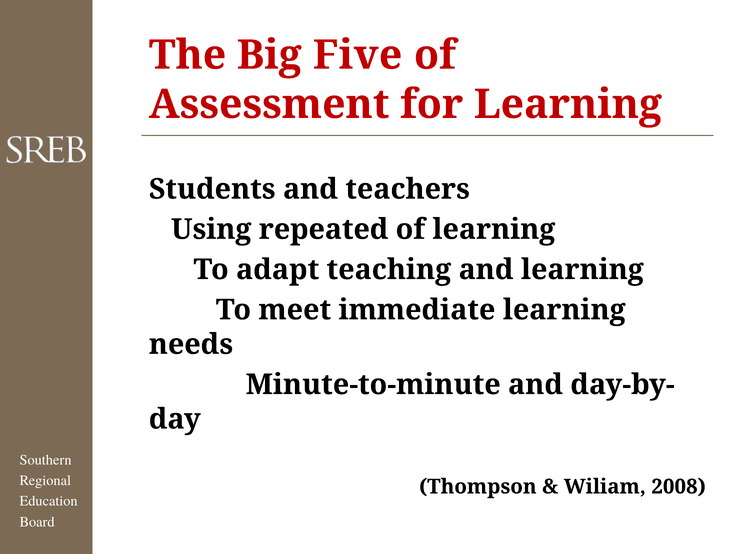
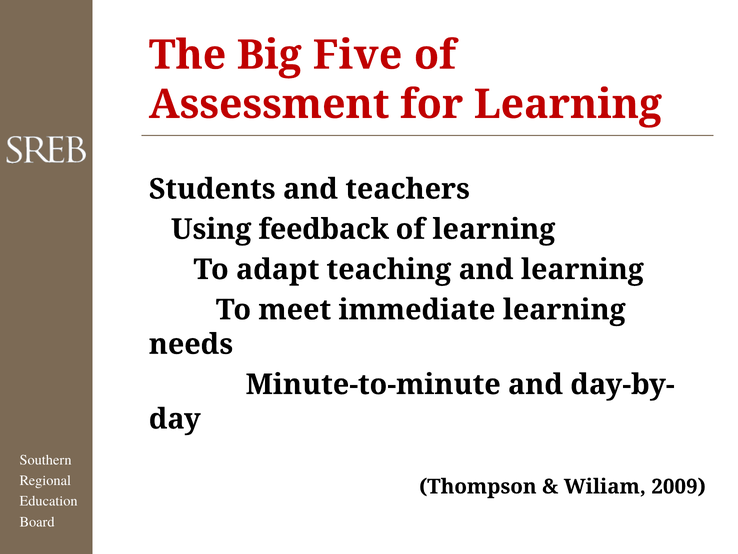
repeated: repeated -> feedback (324, 229)
2008: 2008 -> 2009 (679, 486)
